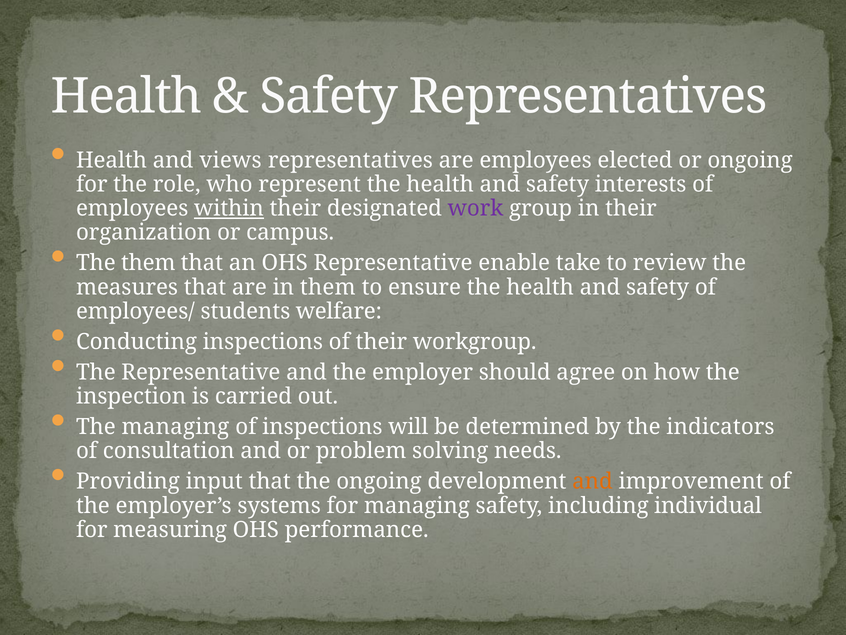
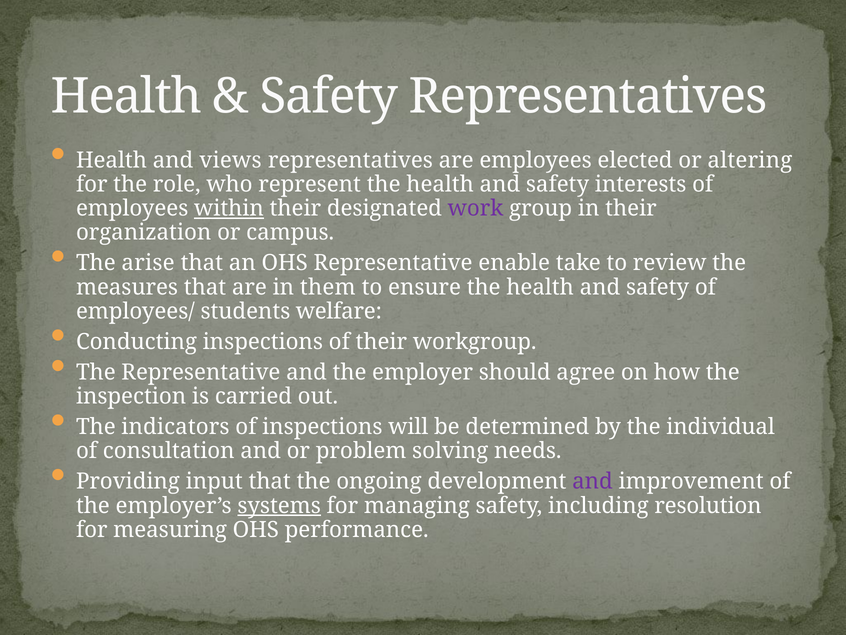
or ongoing: ongoing -> altering (750, 160)
The them: them -> arise (148, 263)
The managing: managing -> indicators (175, 427)
indicators: indicators -> individual (721, 427)
and colour: orange -> purple (592, 481)
systems underline: none -> present (279, 505)
individual: individual -> resolution (708, 505)
